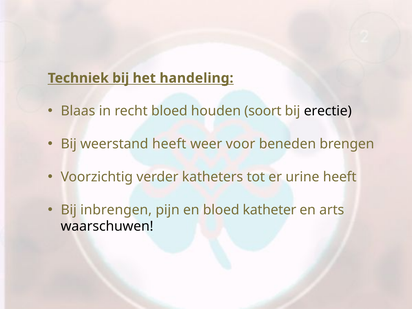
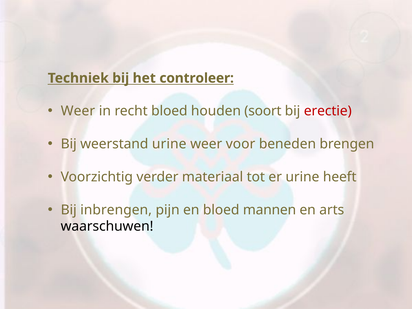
handeling: handeling -> controleer (197, 78)
Blaas: Blaas -> Weer (78, 111)
erectie colour: black -> red (328, 111)
weerstand heeft: heeft -> urine (169, 144)
katheters: katheters -> materiaal (213, 177)
katheter: katheter -> mannen (270, 210)
